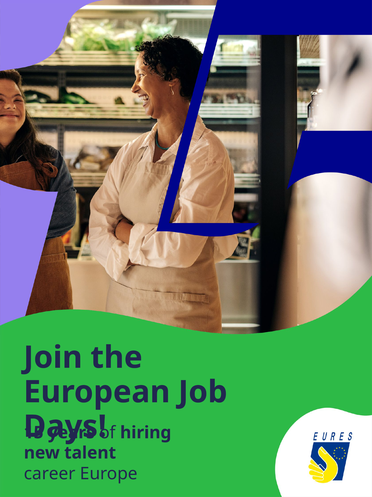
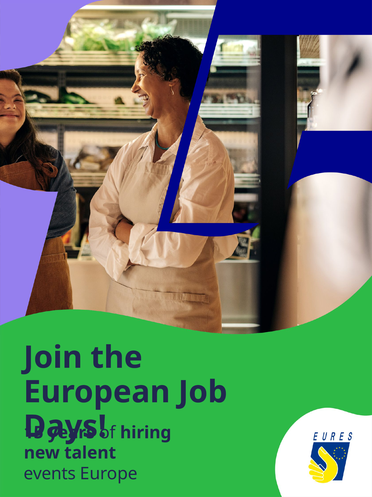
career: career -> events (50, 473)
